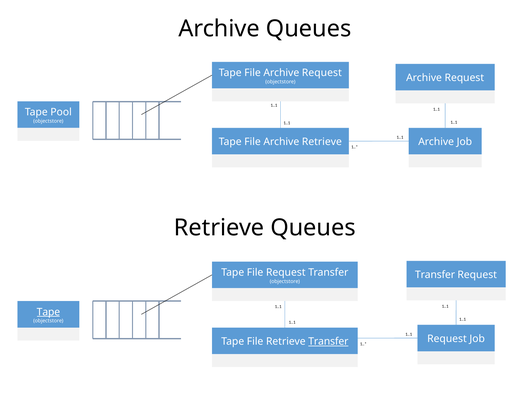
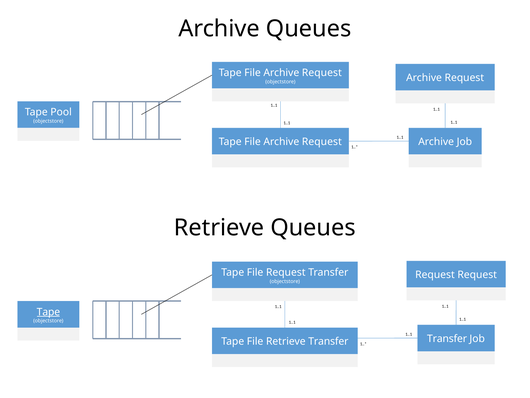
Retrieve: Retrieve -> Request (322, 142)
Transfer: Transfer -> Request (435, 275)
Request: Request -> Transfer (447, 338)
Transfer underline: present -> none (328, 341)
